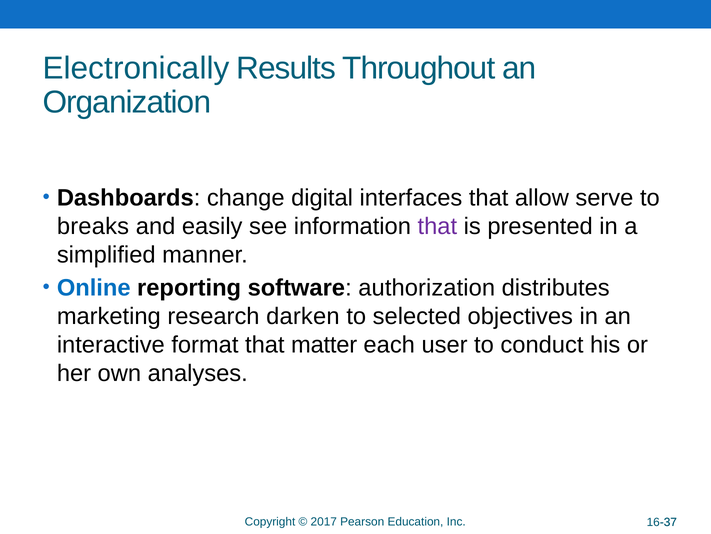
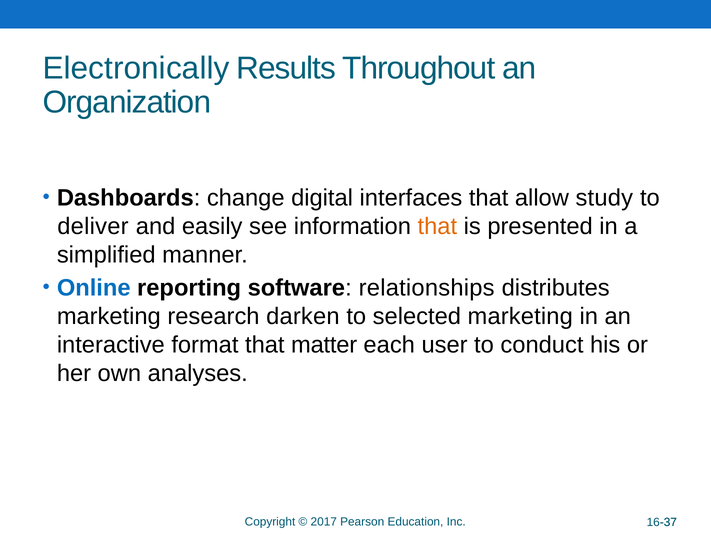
serve: serve -> study (604, 198)
breaks: breaks -> deliver (93, 226)
that colour: purple -> orange (437, 226)
authorization: authorization -> relationships (427, 288)
selected objectives: objectives -> marketing (520, 316)
